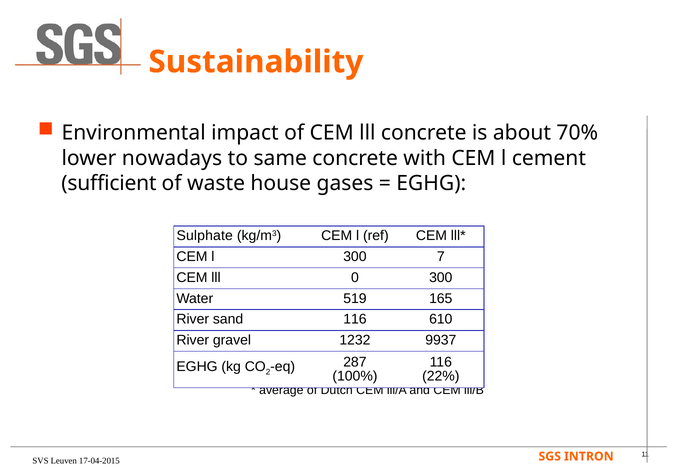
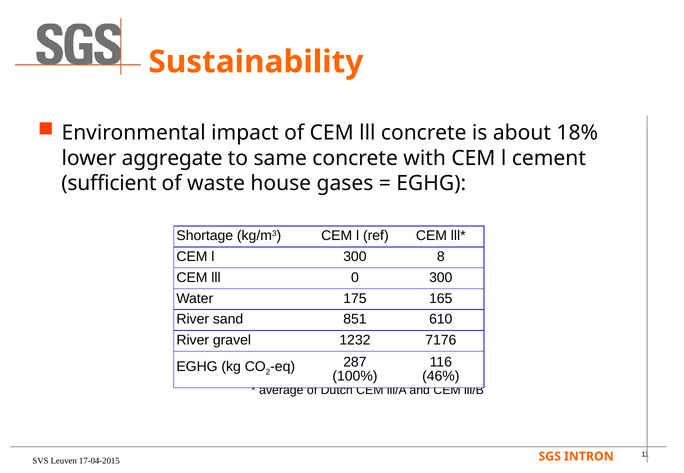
70%: 70% -> 18% (577, 133)
nowadays: nowadays -> aggregate (172, 158)
Sulphate: Sulphate -> Shortage (205, 236)
7: 7 -> 8 (441, 257)
519: 519 -> 175 (355, 299)
sand 116: 116 -> 851 (355, 320)
9937: 9937 -> 7176 (441, 341)
22%: 22% -> 46% (441, 376)
